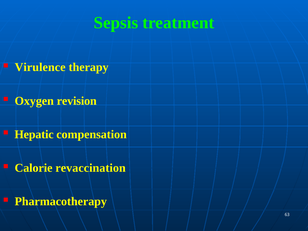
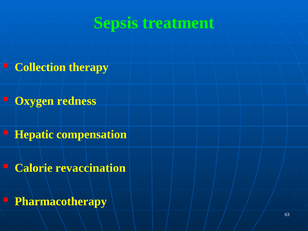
Virulence: Virulence -> Collection (40, 67)
revision: revision -> redness (77, 101)
